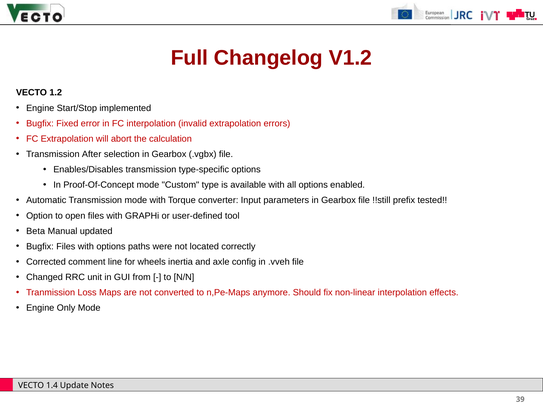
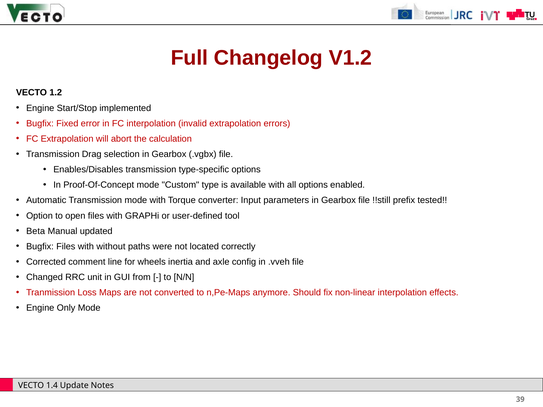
After: After -> Drag (92, 154)
with options: options -> without (111, 247)
